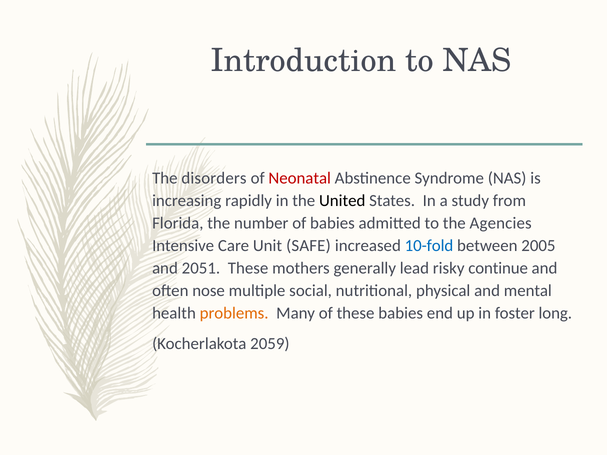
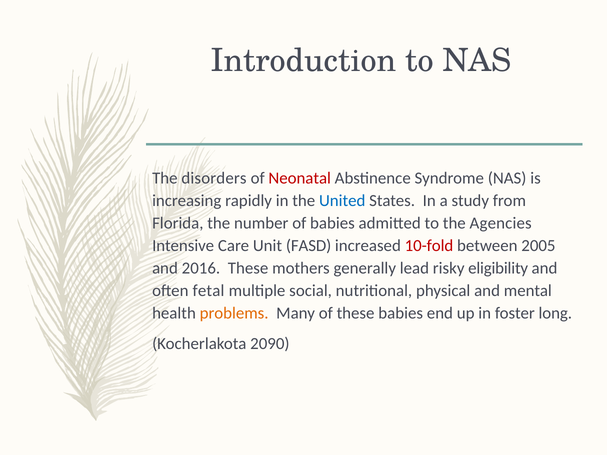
United colour: black -> blue (342, 201)
SAFE: SAFE -> FASD (309, 246)
10-fold colour: blue -> red (429, 246)
2051: 2051 -> 2016 (201, 268)
continue: continue -> eligibility (498, 268)
nose: nose -> fetal (208, 291)
2059: 2059 -> 2090 (270, 344)
